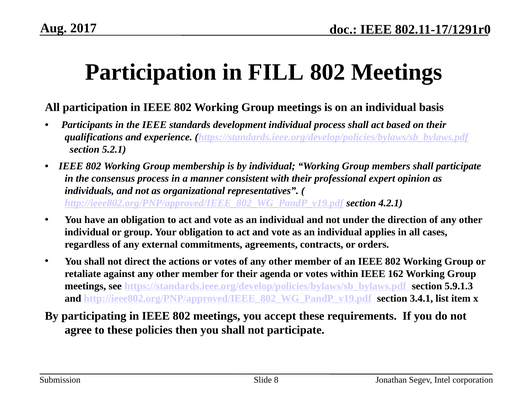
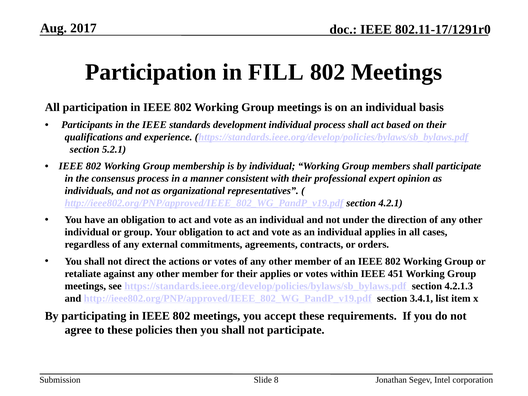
their agenda: agenda -> applies (275, 274)
162: 162 -> 451 (396, 274)
5.9.1.3: 5.9.1.3 -> 4.2.1.3 (459, 286)
